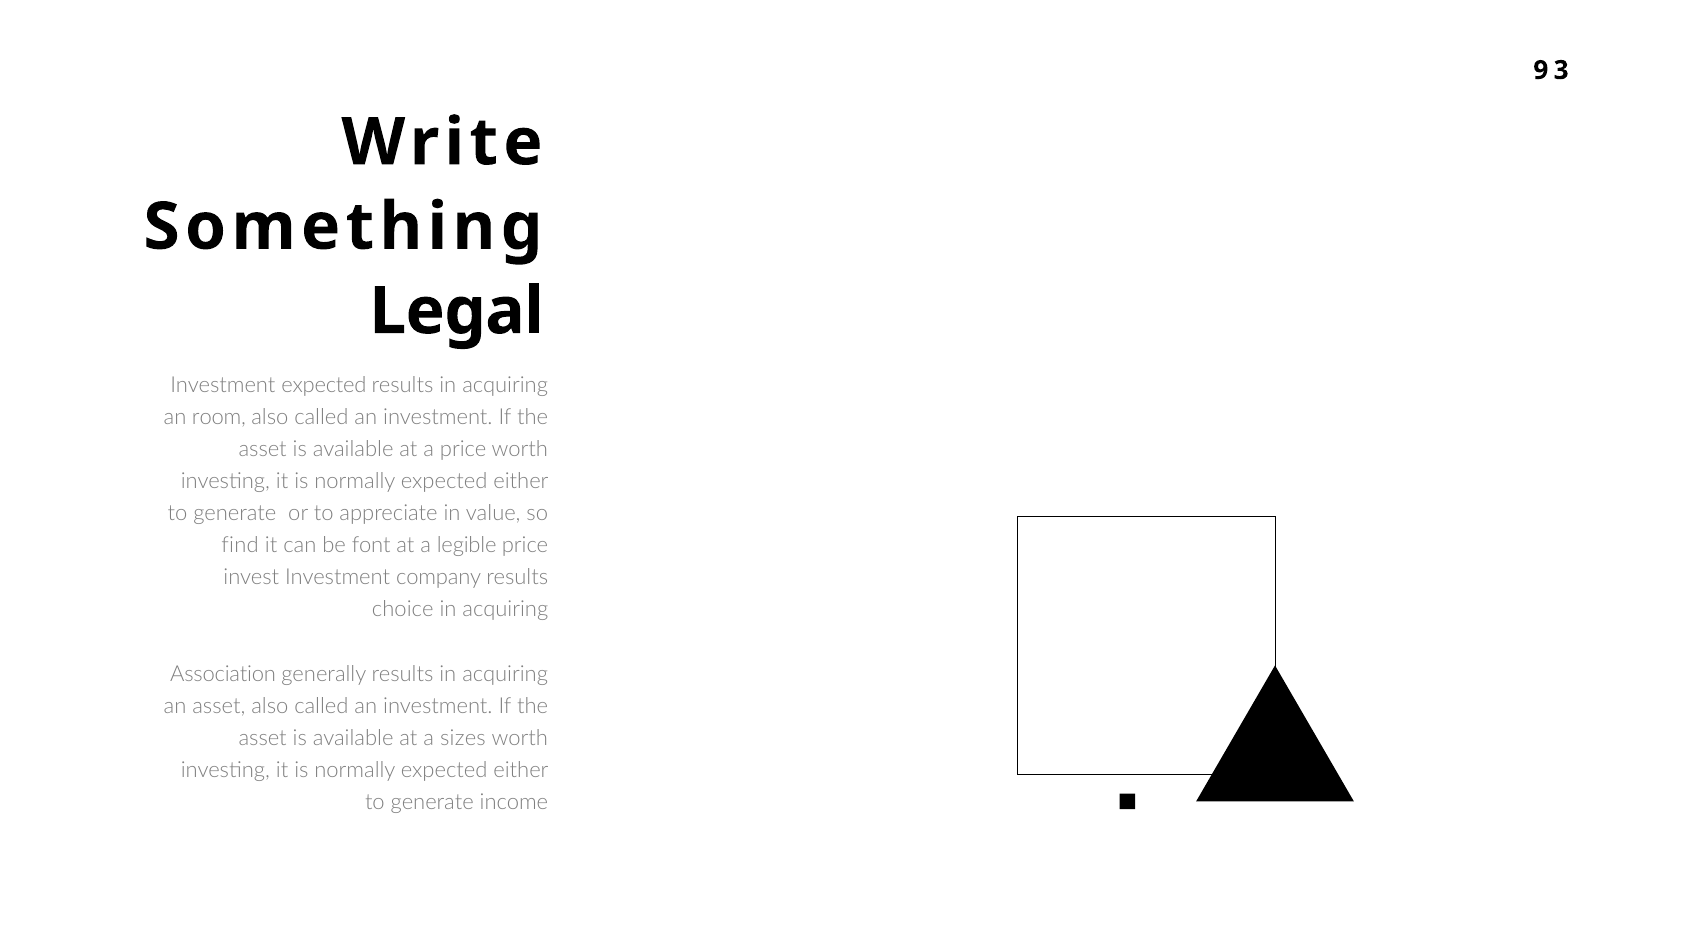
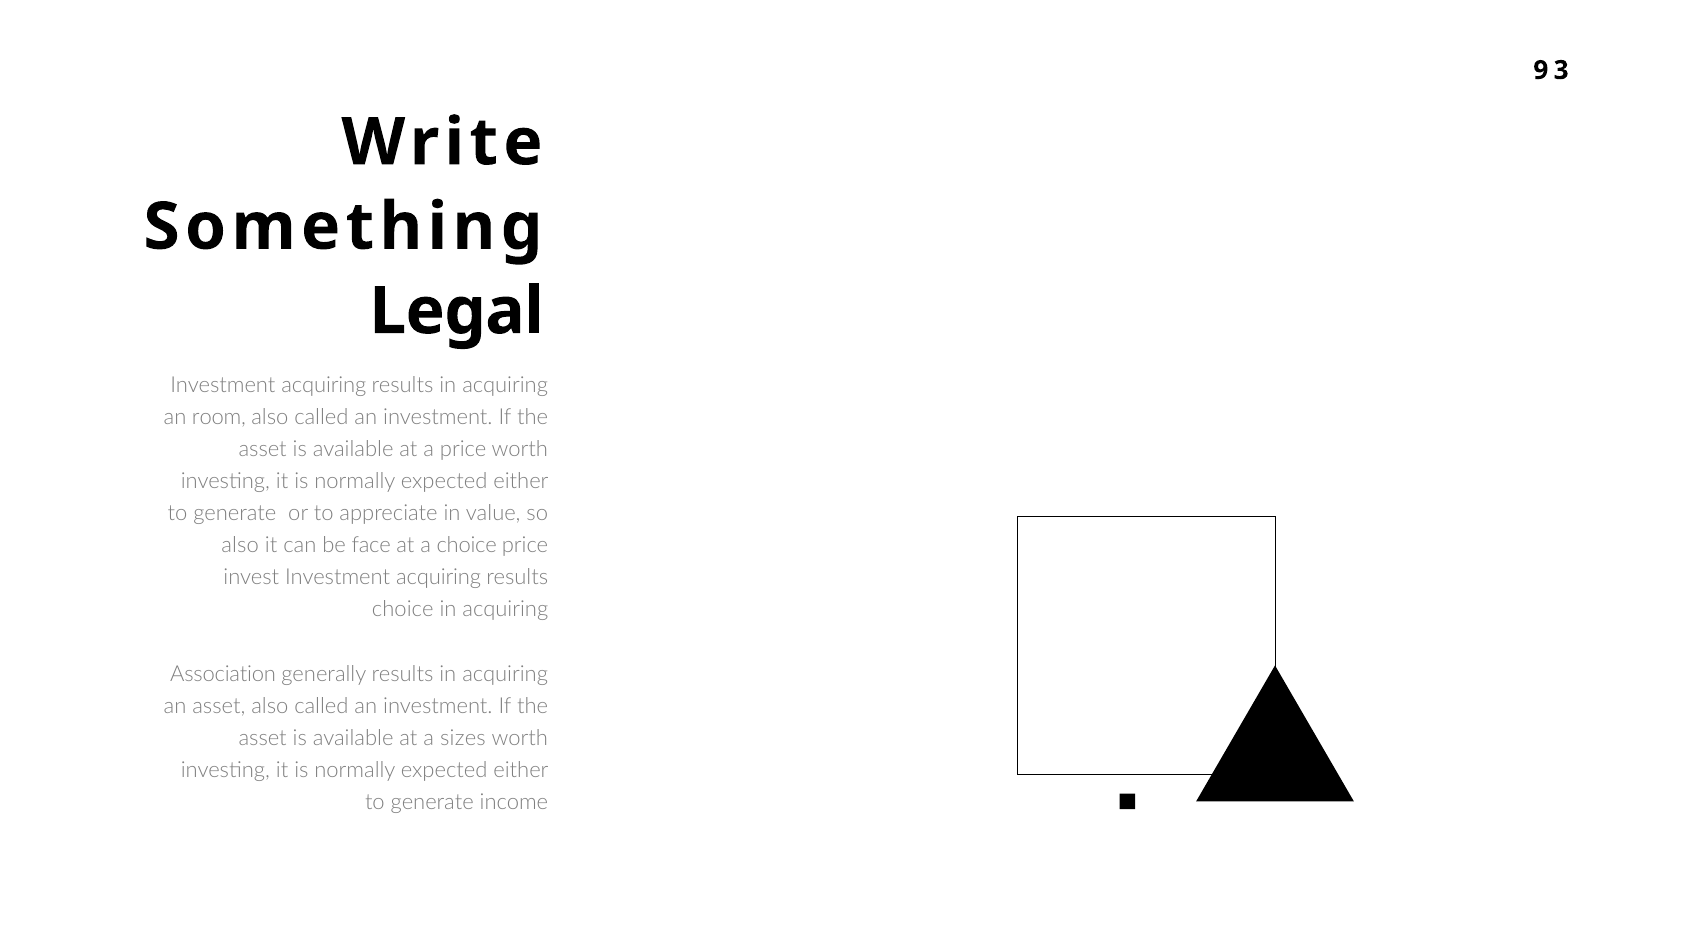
expected: expected -> acquiring (324, 385)
find: find -> also (240, 546)
font: font -> face (371, 546)
a legible: legible -> choice (467, 546)
invest Investment company: company -> acquiring (439, 578)
